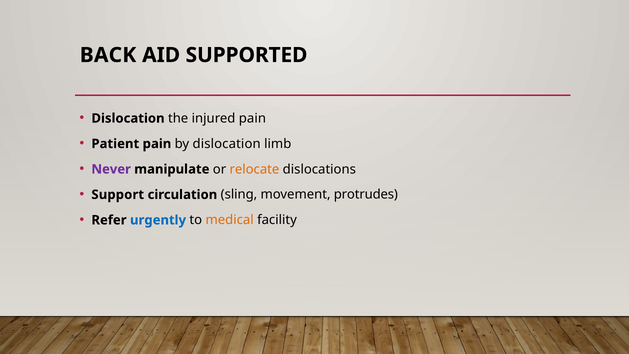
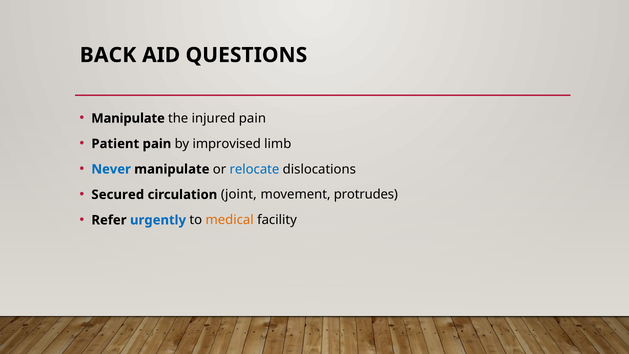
SUPPORTED: SUPPORTED -> QUESTIONS (246, 55)
Dislocation: Dislocation -> Manipulate (128, 118)
by dislocation: dislocation -> improvised (227, 144)
Never colour: purple -> blue (111, 169)
relocate colour: orange -> blue (254, 169)
Support: Support -> Secured (118, 195)
sling: sling -> joint (239, 195)
